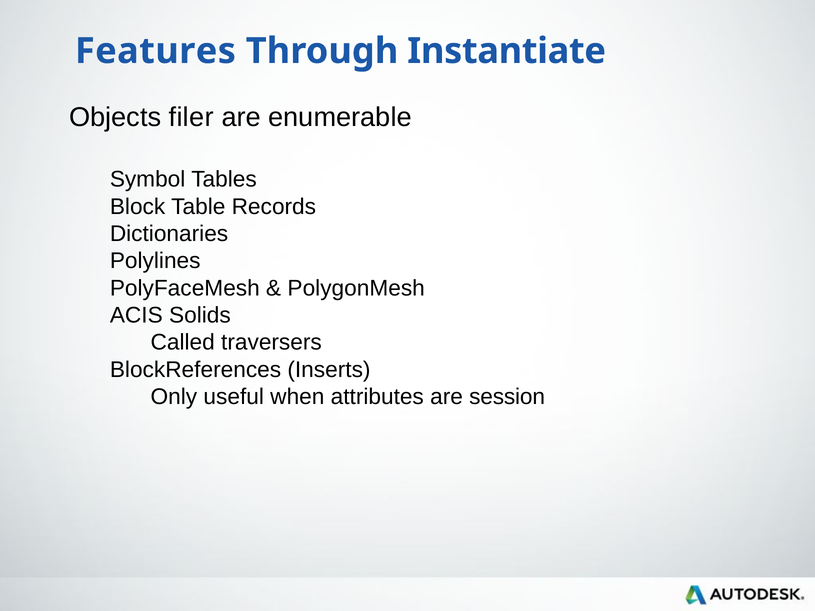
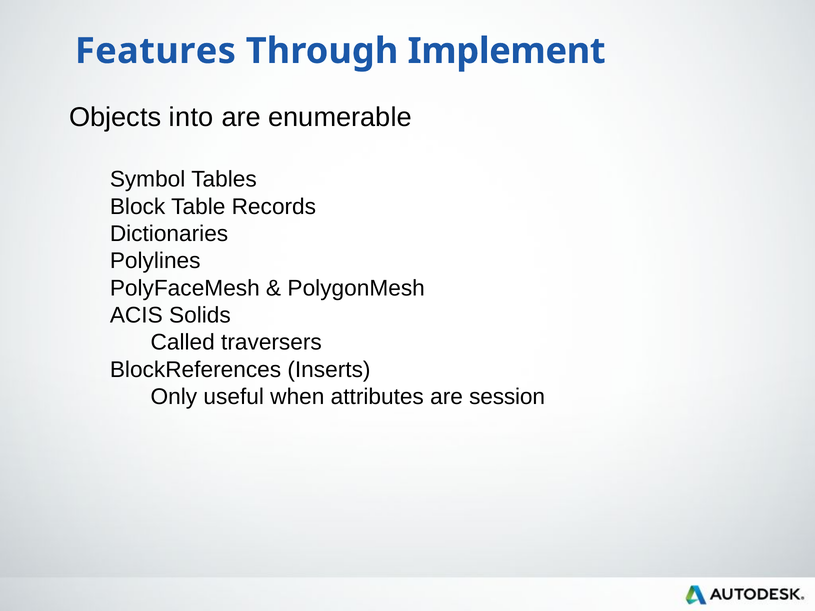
Instantiate: Instantiate -> Implement (507, 51)
filer: filer -> into (191, 117)
